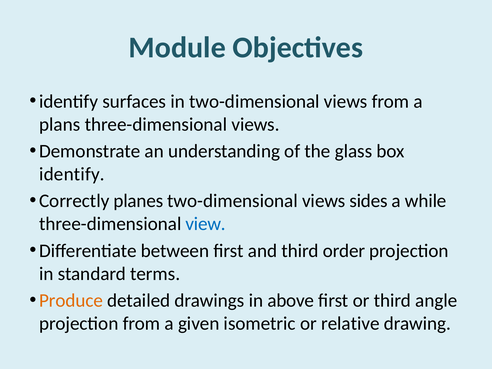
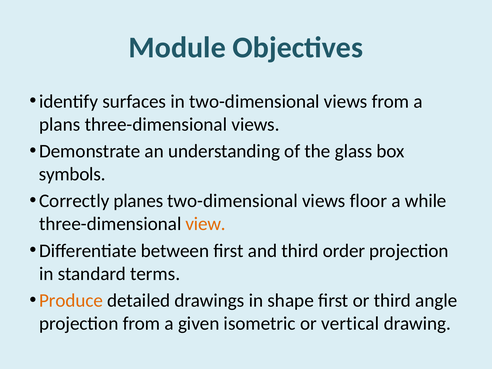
identify: identify -> symbols (72, 174)
sides: sides -> floor (368, 201)
view colour: blue -> orange (206, 224)
above: above -> shape (291, 301)
relative: relative -> vertical (350, 323)
